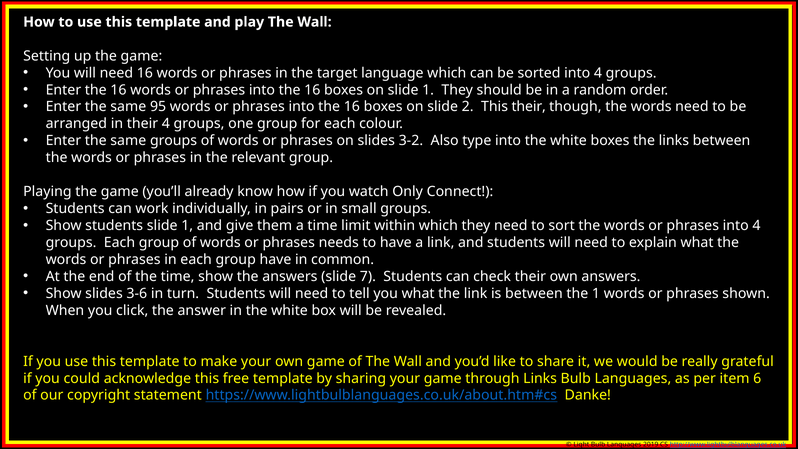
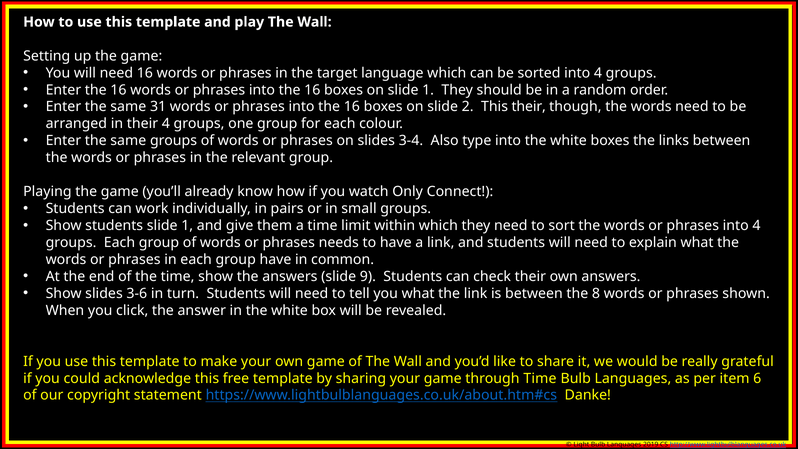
95: 95 -> 31 (158, 107)
3-2: 3-2 -> 3-4 (411, 141)
7: 7 -> 9 (368, 276)
the 1: 1 -> 8 (596, 293)
through Links: Links -> Time (540, 378)
